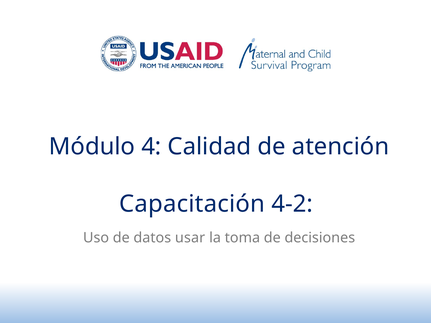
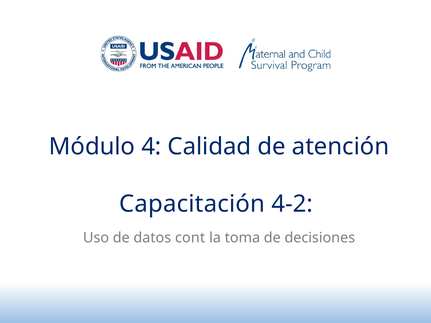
usar: usar -> cont (190, 238)
